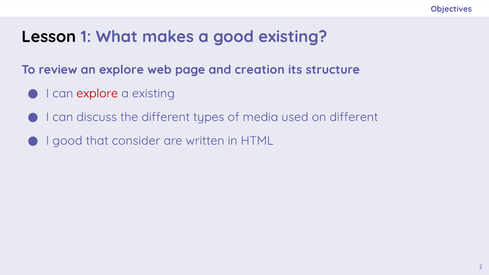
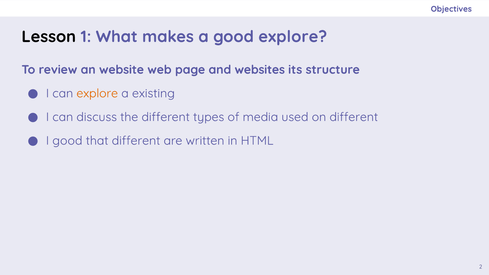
good existing: existing -> explore (293, 37)
an explore: explore -> website (122, 70)
creation: creation -> websites (260, 70)
explore colour: red -> orange (97, 93)
that consider: consider -> different (136, 141)
